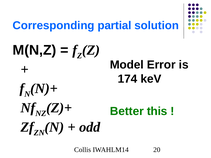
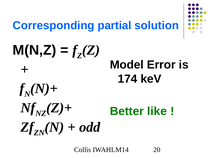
this: this -> like (157, 111)
